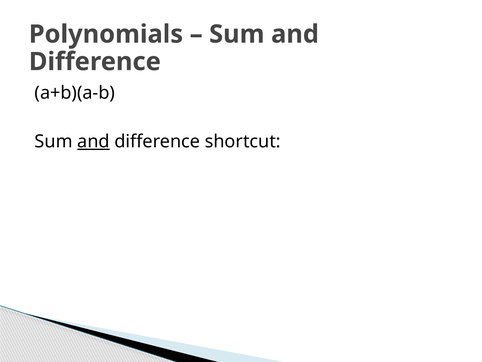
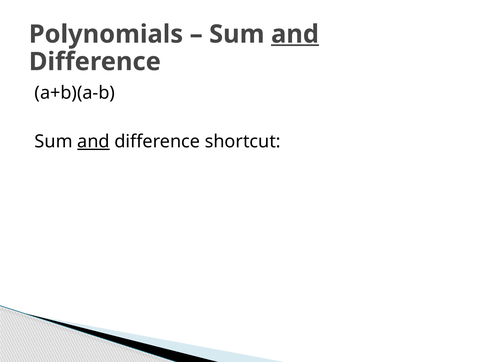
and underline: none -> present (295, 34)
